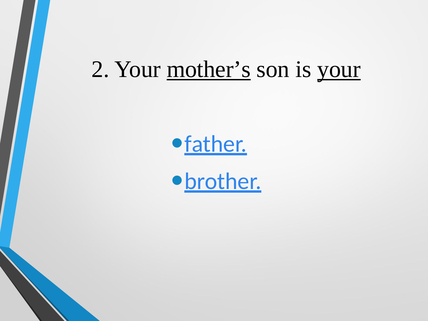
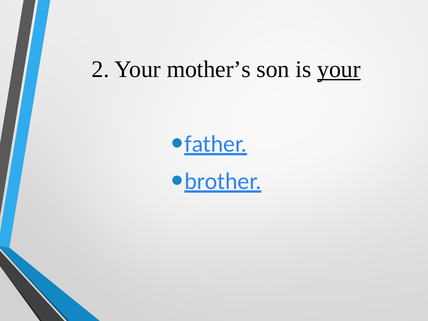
mother’s underline: present -> none (209, 69)
